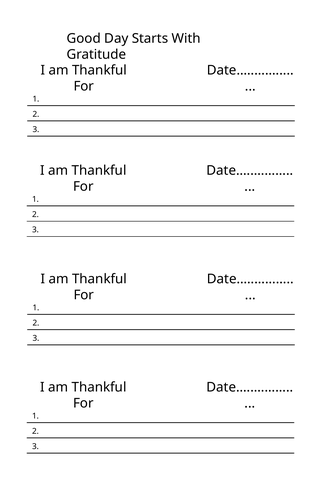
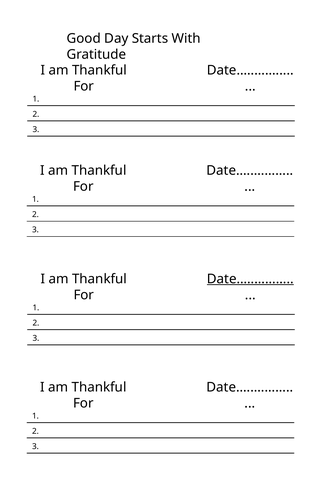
Date… underline: none -> present (250, 279)
